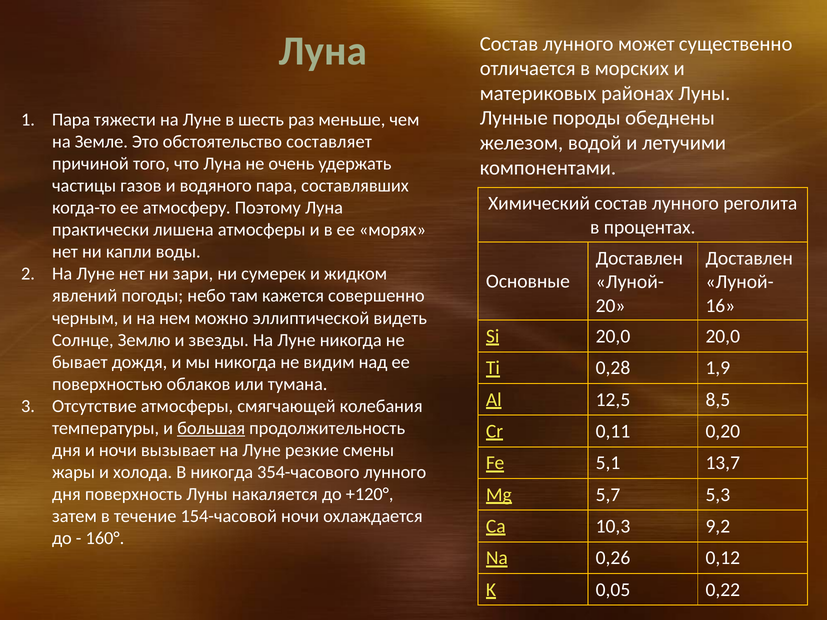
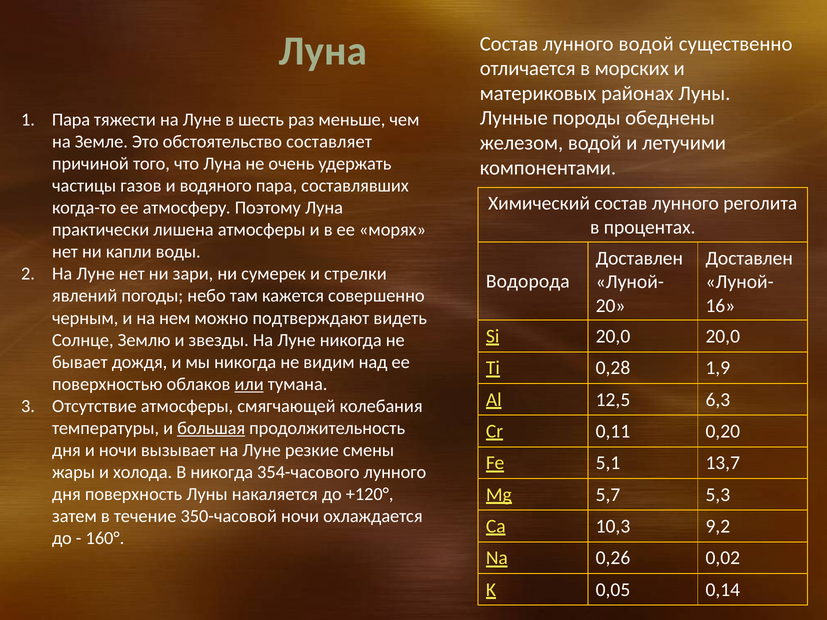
лунного может: может -> водой (646, 44)
жидком: жидком -> стрелки (355, 274)
Основные: Основные -> Водорода (528, 281)
эллиптической: эллиптической -> подтверждают (311, 318)
или underline: none -> present (249, 384)
8,5: 8,5 -> 6,3 (718, 400)
154-часовой: 154-часовой -> 350-часовой (229, 516)
0,12: 0,12 -> 0,02 (723, 558)
0,22: 0,22 -> 0,14 (723, 590)
